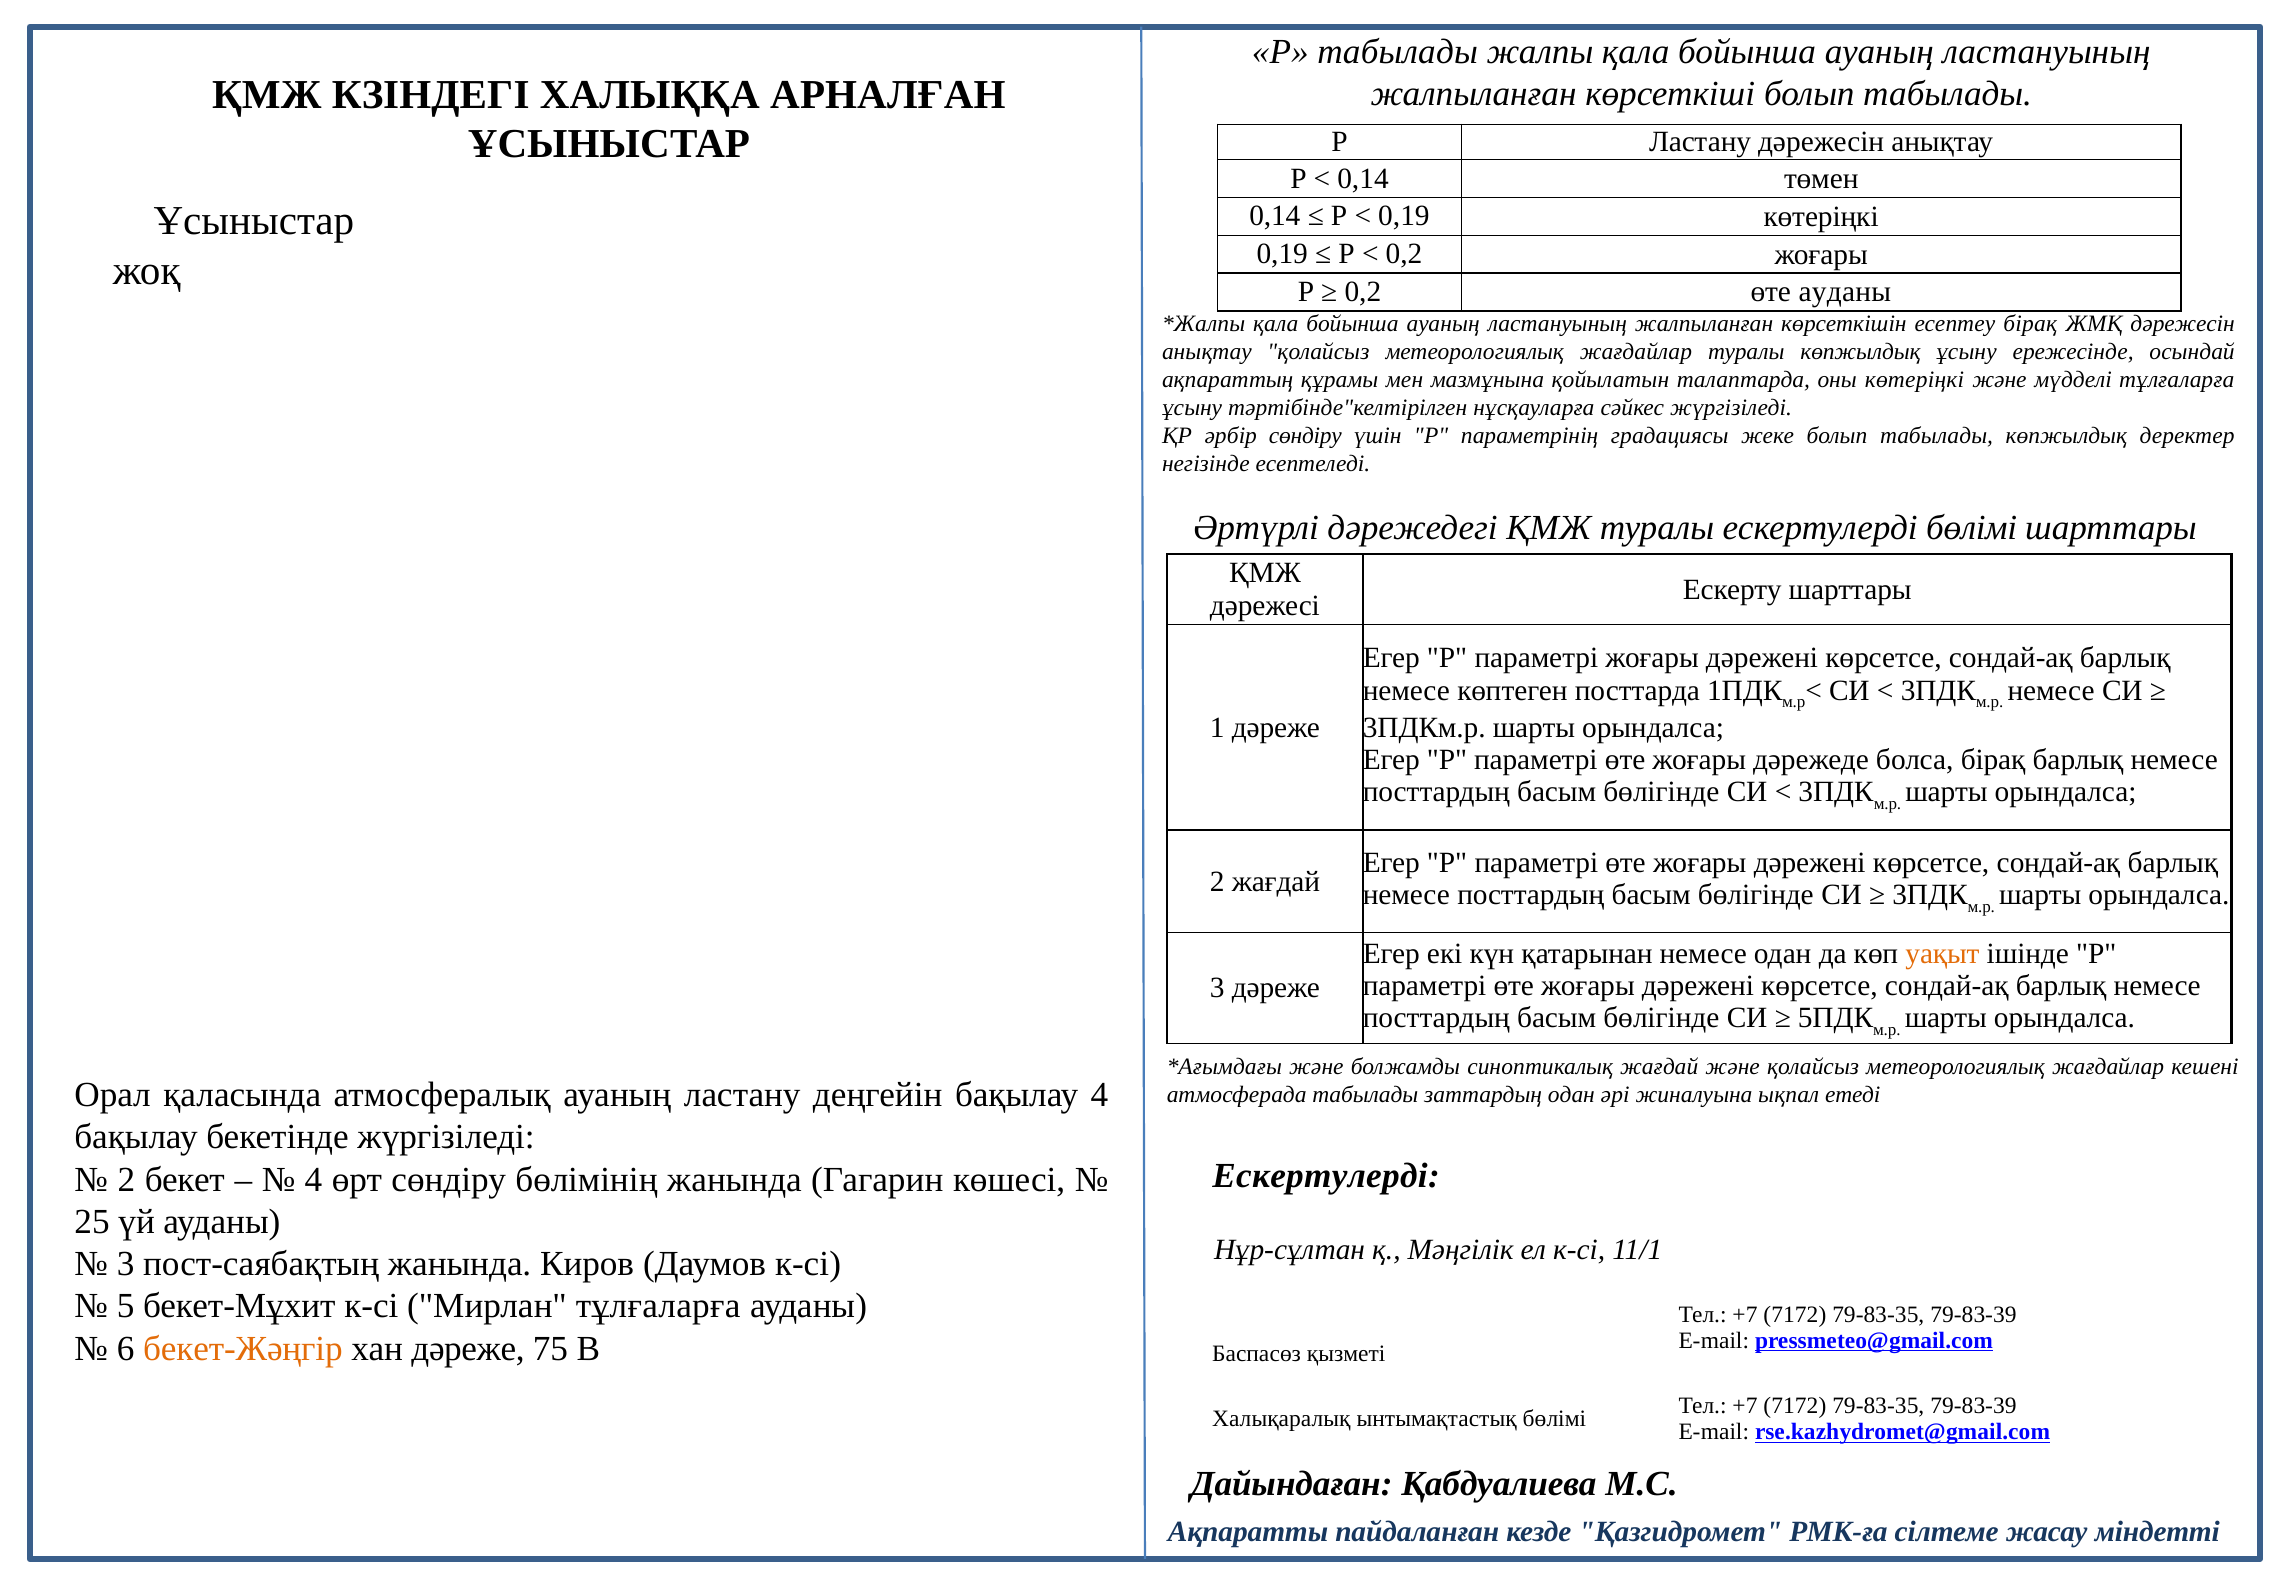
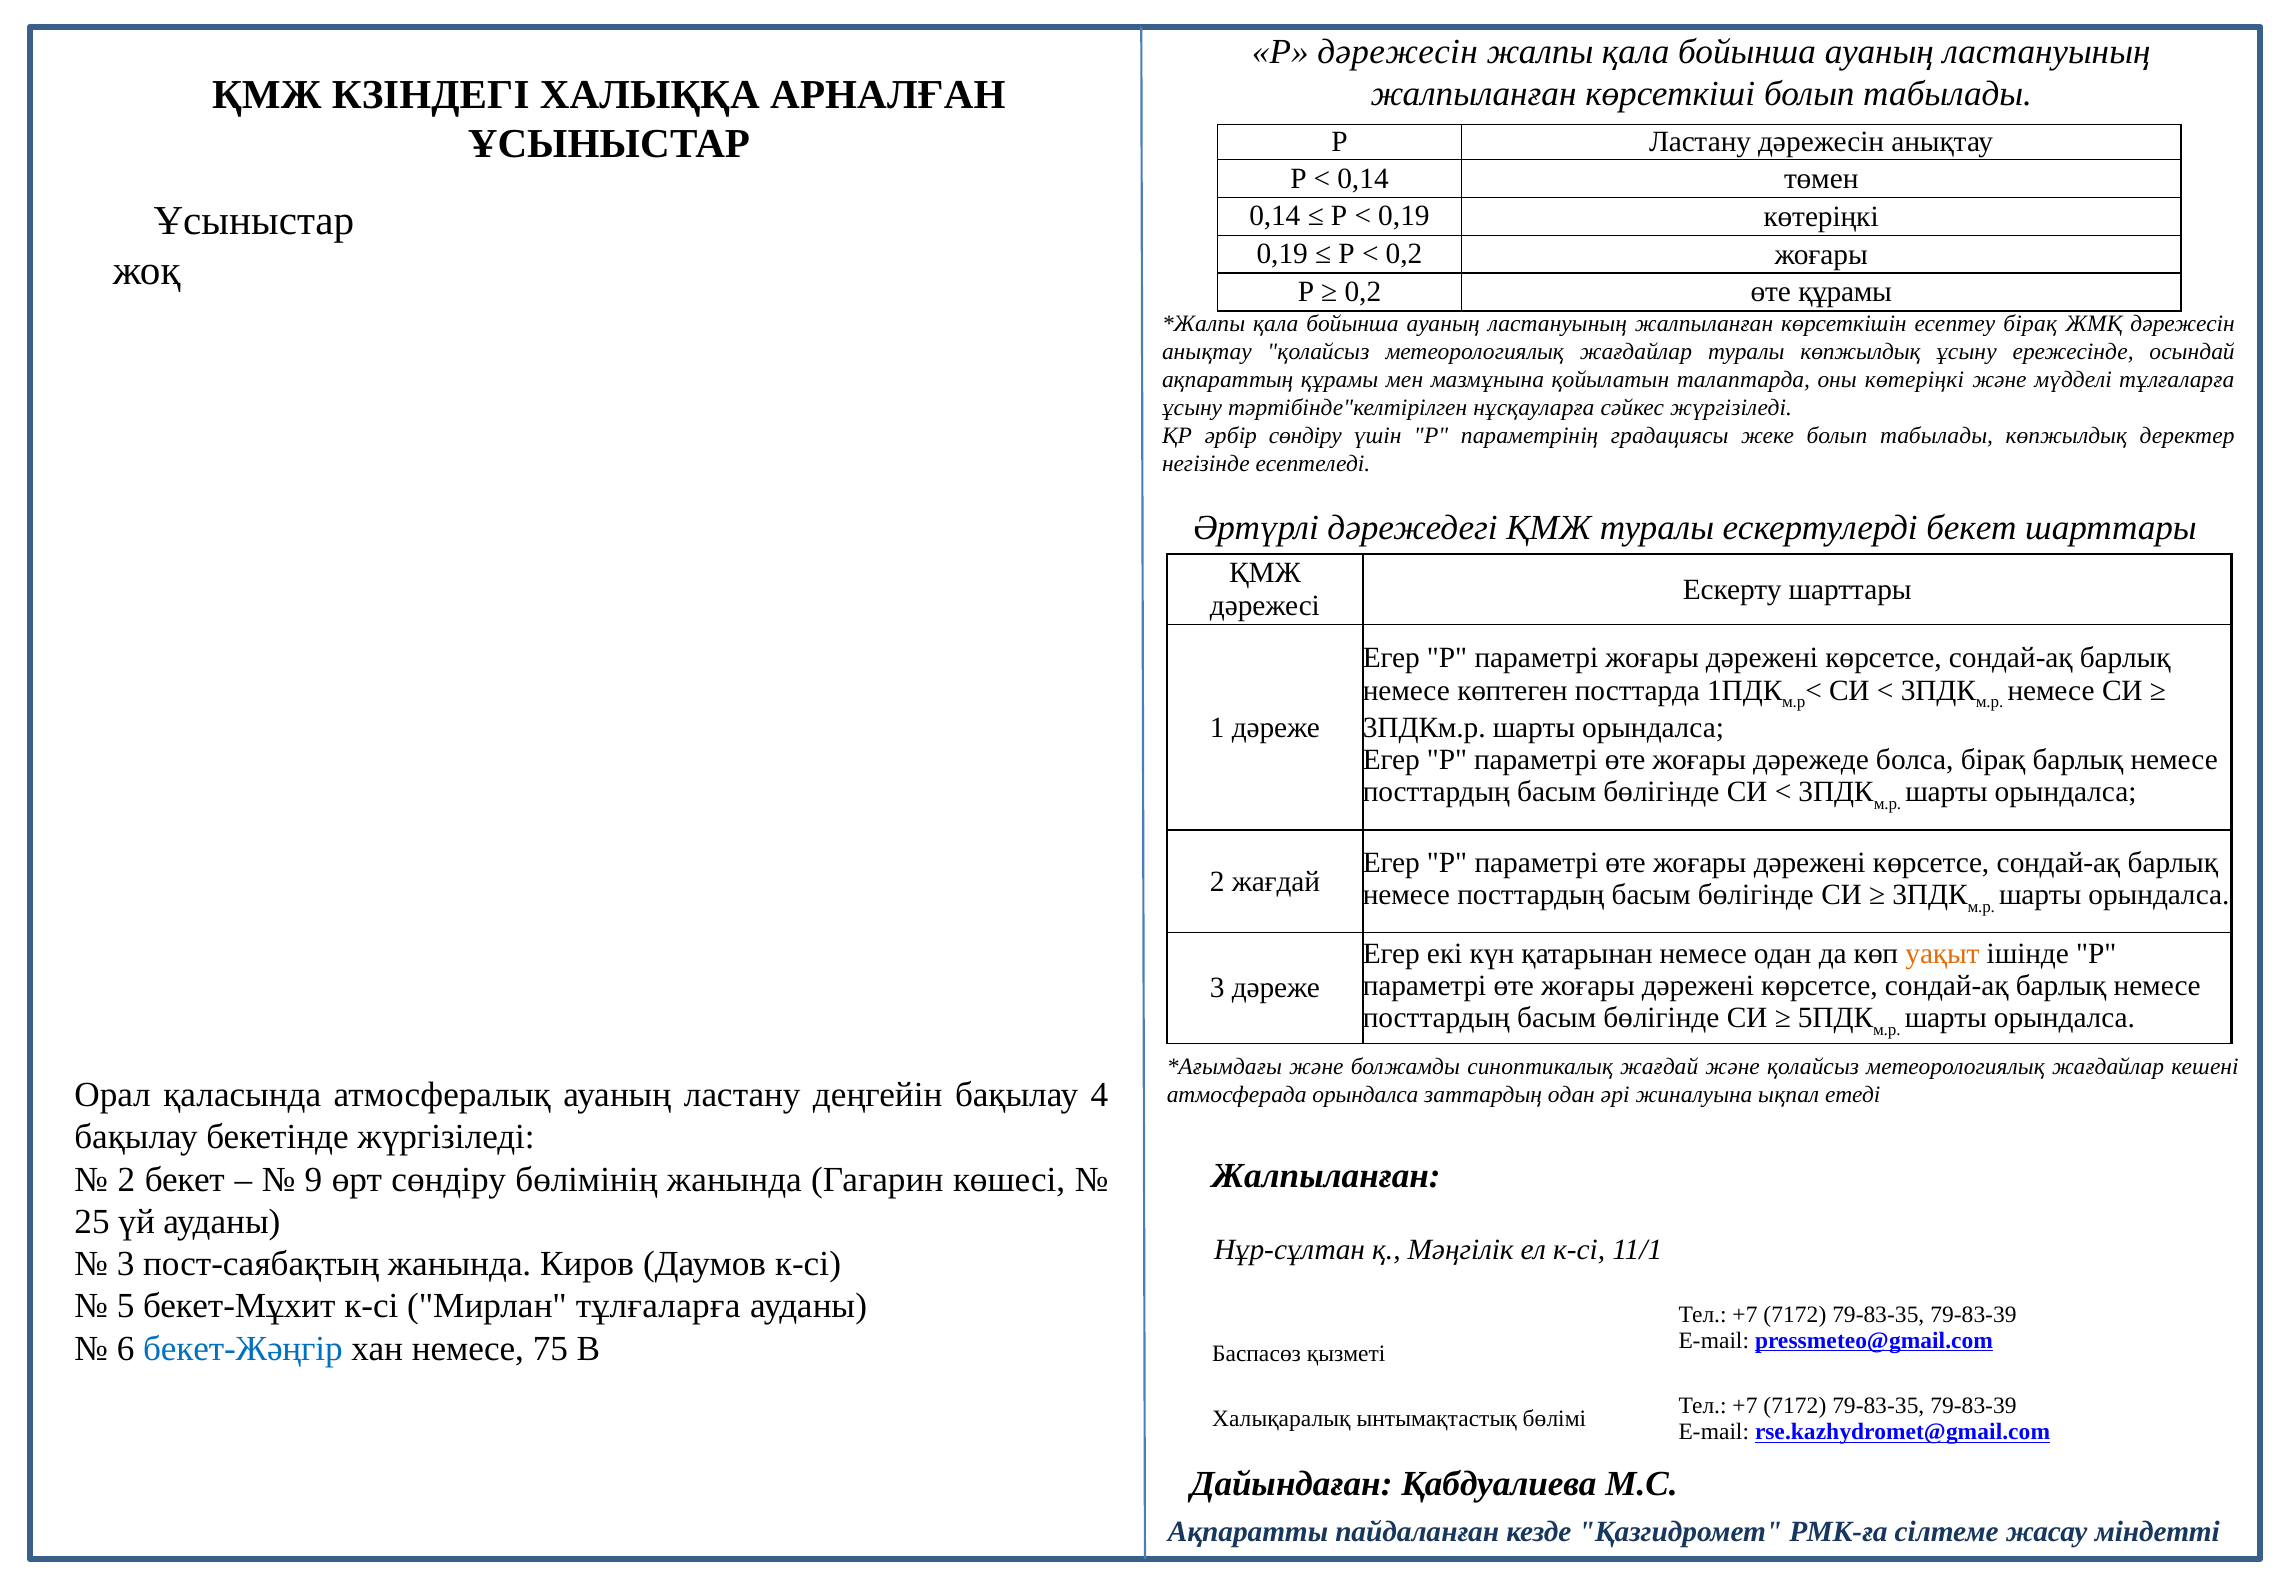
Р табылады: табылады -> дәрежесін (1398, 51)
өте ауданы: ауданы -> құрамы (1845, 292)
ескертулерді бөлімі: бөлімі -> бекет (1972, 527)
атмосферада табылады: табылады -> орындалса (1365, 1094)
Ескертулерді: Ескертулерді -> Жалпыланған (1326, 1176)
4: 4 -> 9 (314, 1179)
бекет-Жәңгір colour: orange -> blue (243, 1348)
хан дәреже: дәреже -> немесе (468, 1348)
